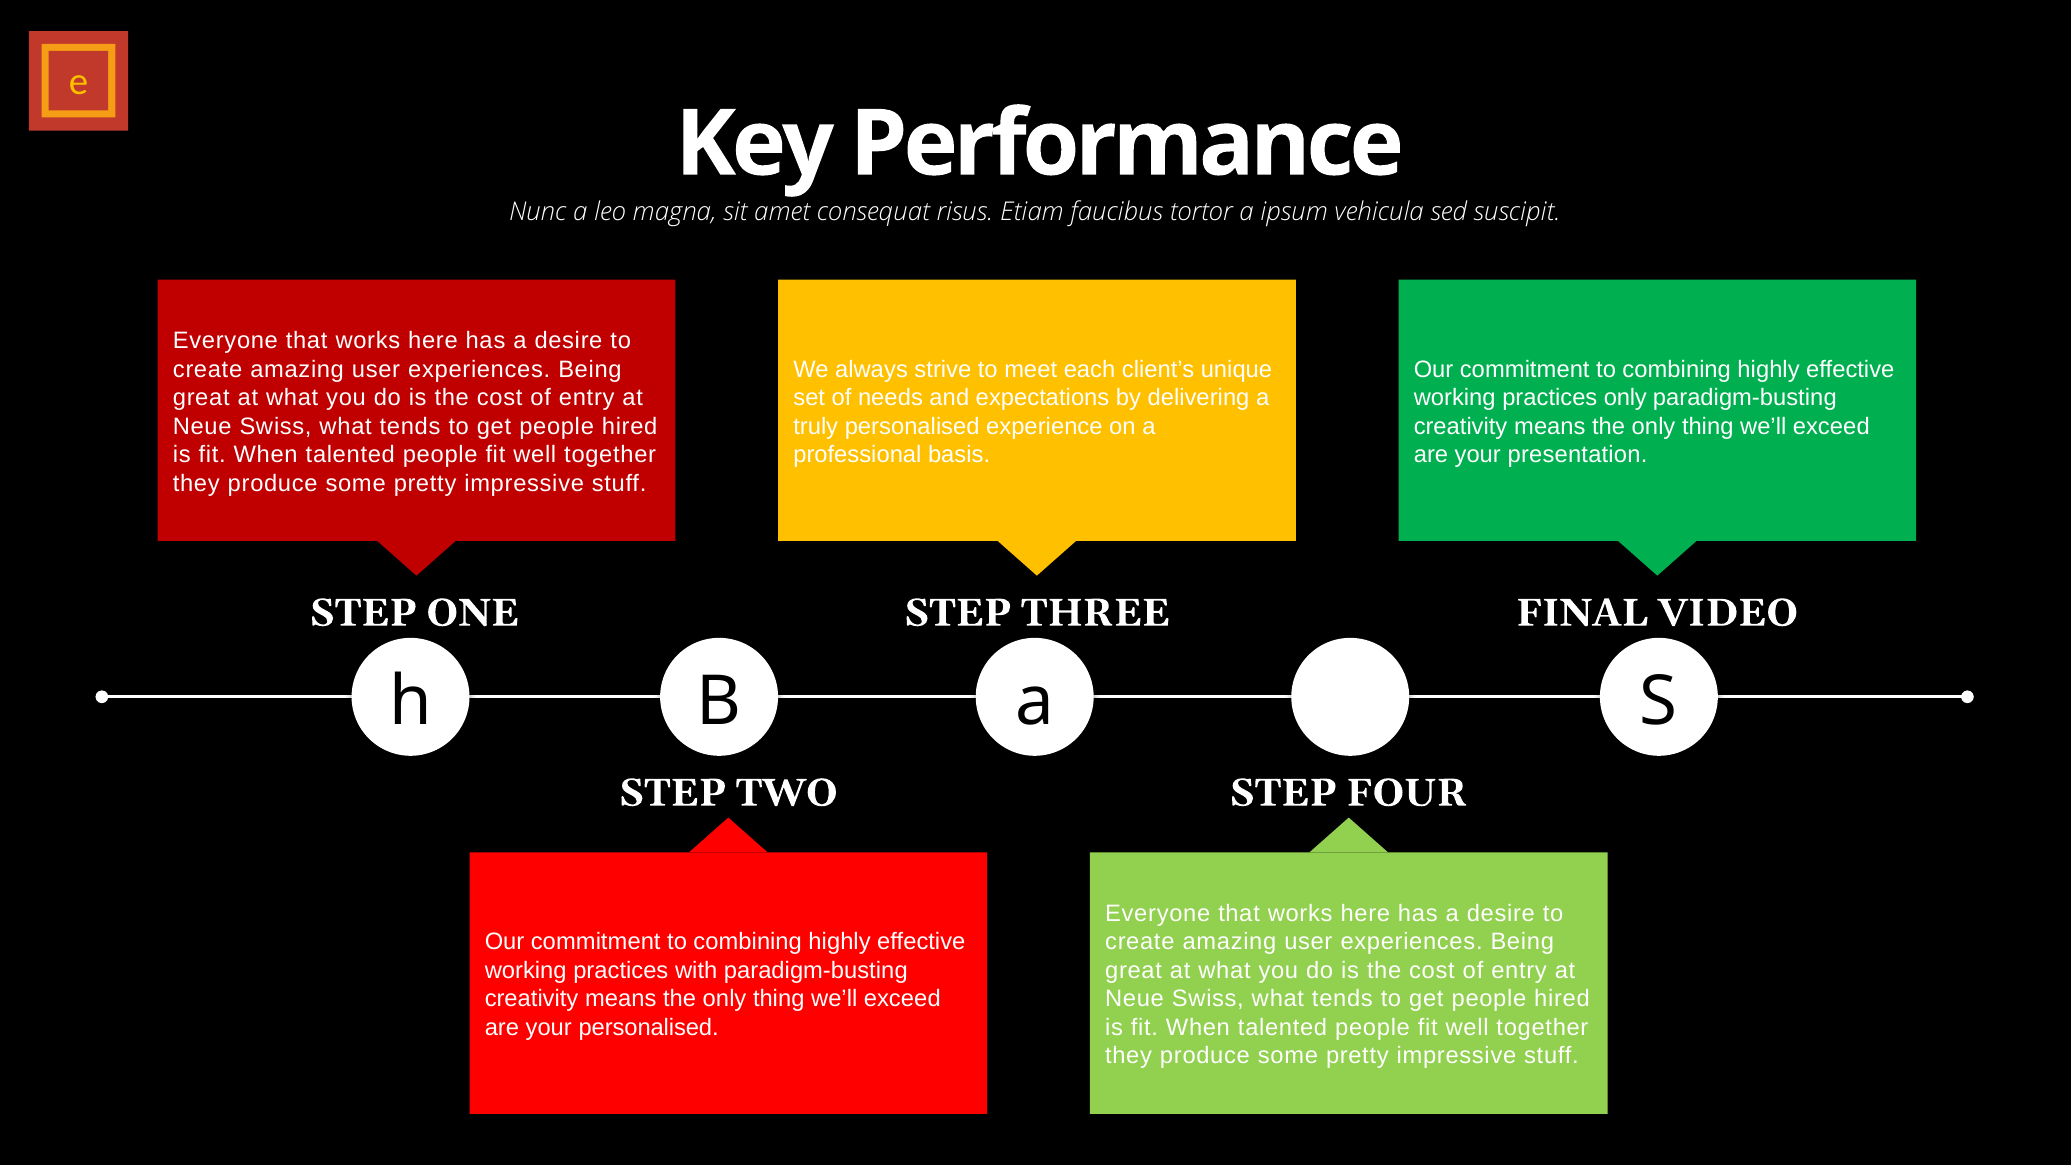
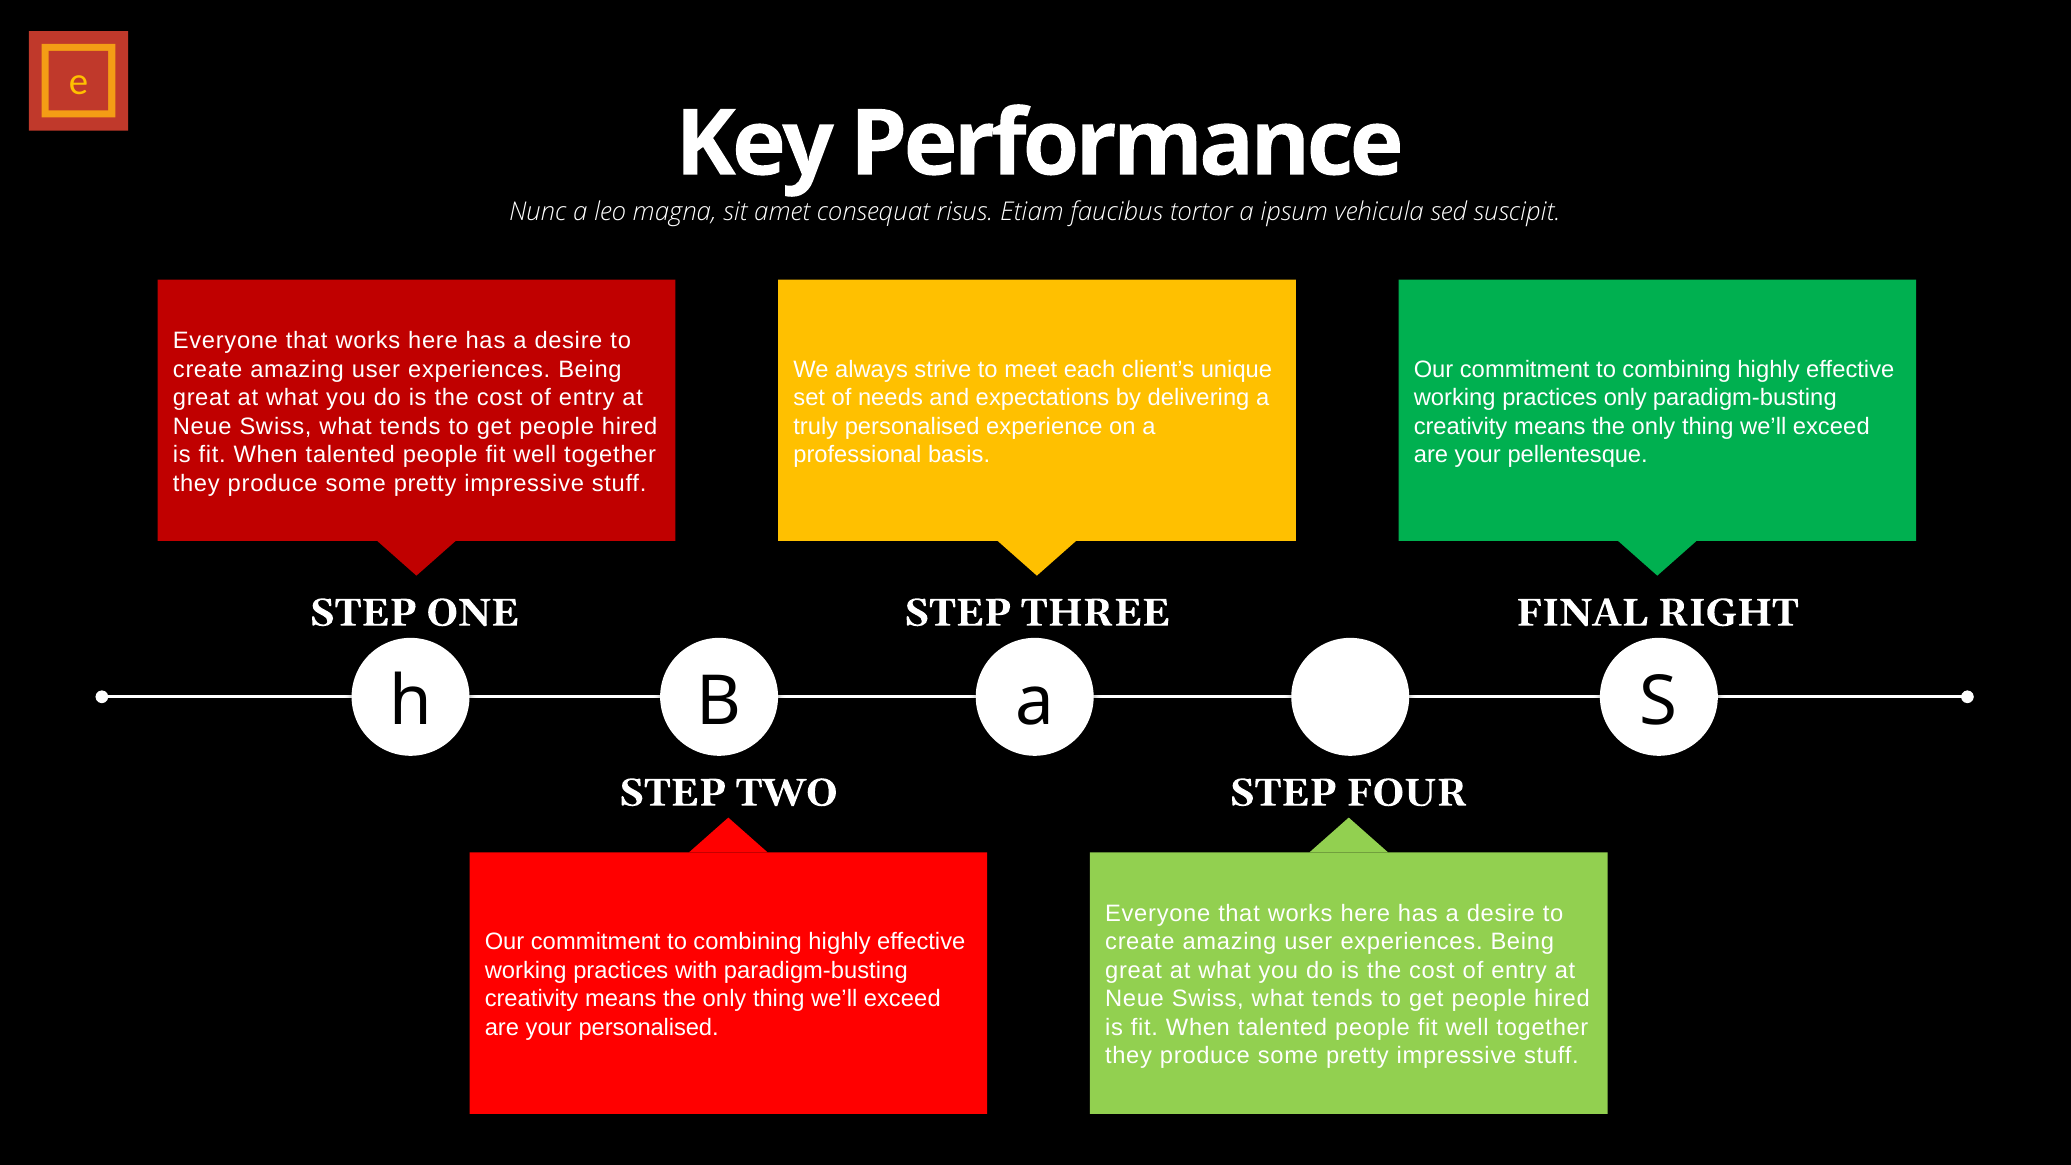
presentation: presentation -> pellentesque (1578, 455)
VIDEO: VIDEO -> RIGHT (1728, 613)
